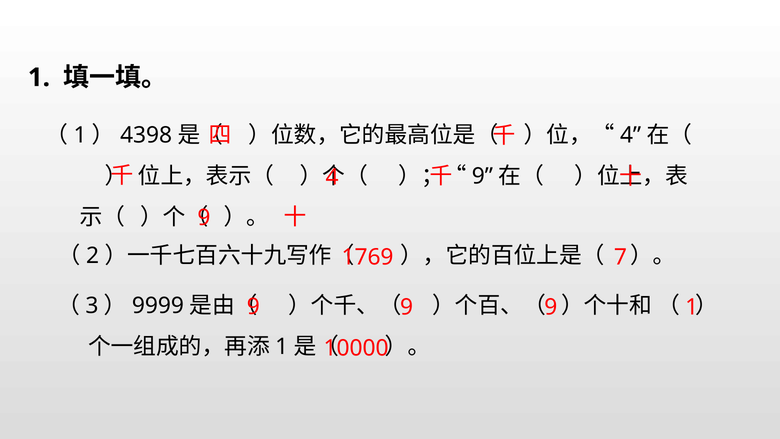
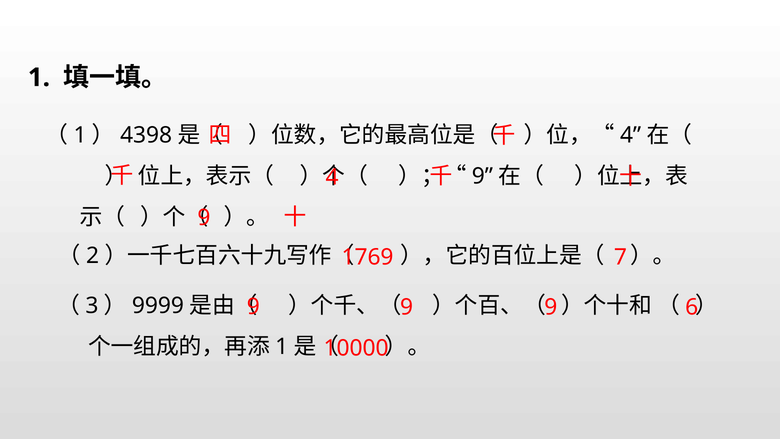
9 1: 1 -> 6 (692, 307)
